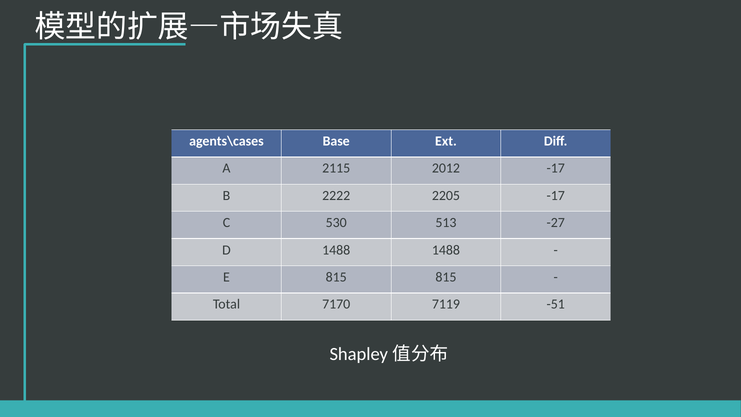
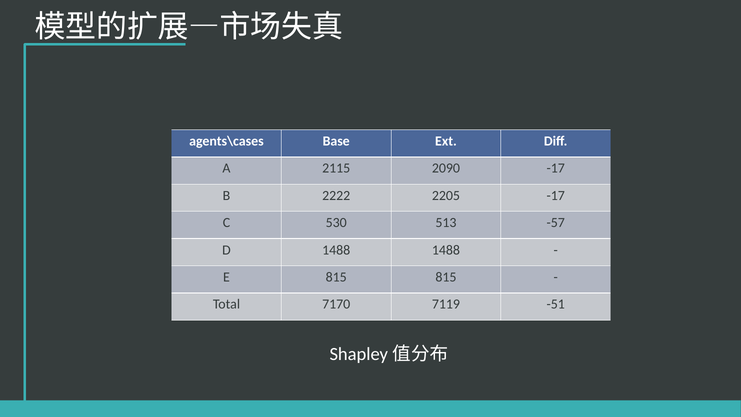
2012: 2012 -> 2090 (446, 168)
-27: -27 -> -57 (556, 223)
